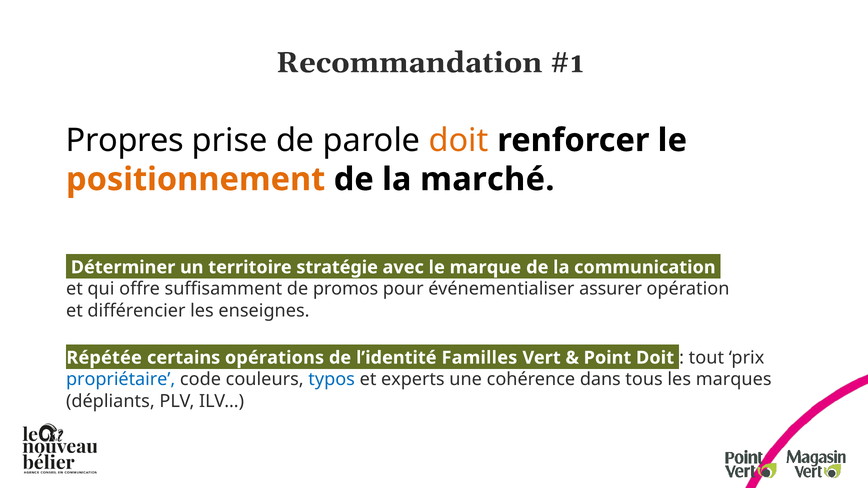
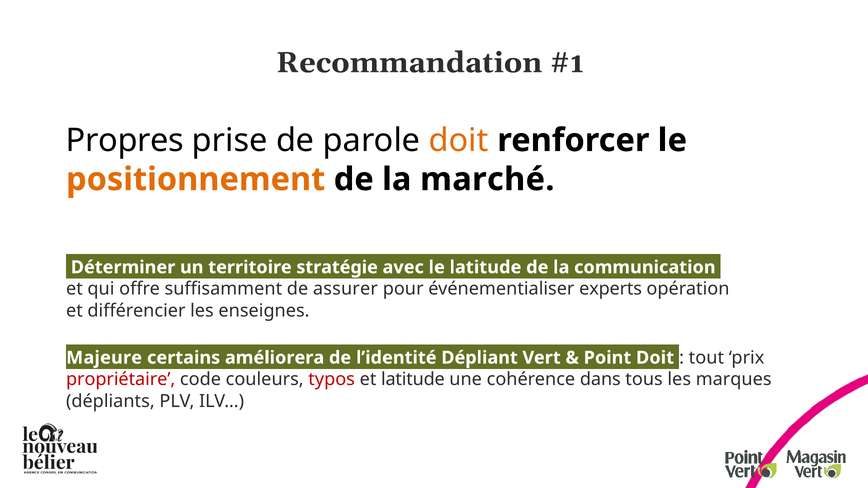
le marque: marque -> latitude (485, 267)
promos: promos -> assurer (345, 289)
assurer: assurer -> experts (611, 289)
Répétée: Répétée -> Majeure (104, 358)
opérations: opérations -> améliorera (275, 358)
Familles: Familles -> Dépliant (480, 358)
propriétaire colour: blue -> red (121, 380)
typos colour: blue -> red (332, 380)
et experts: experts -> latitude (413, 380)
